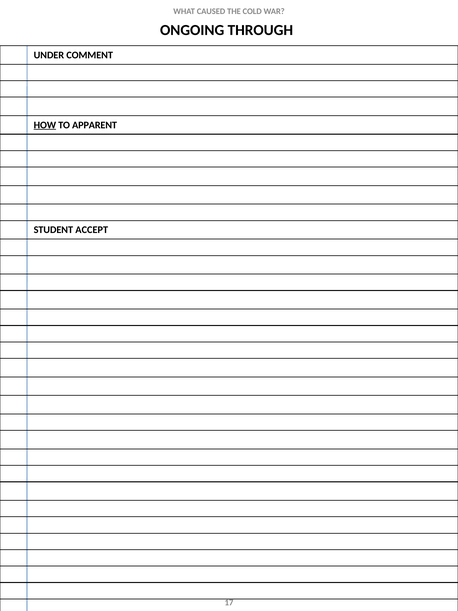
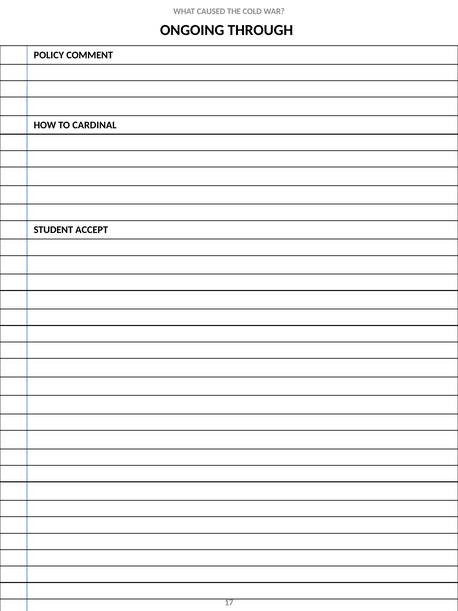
UNDER: UNDER -> POLICY (49, 55)
HOW underline: present -> none (45, 125)
APPARENT: APPARENT -> CARDINAL (94, 125)
